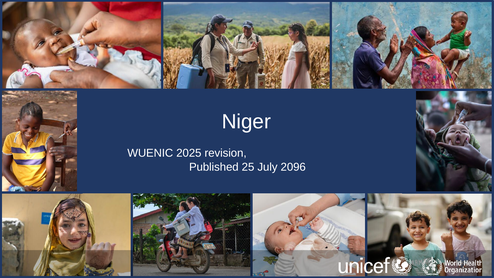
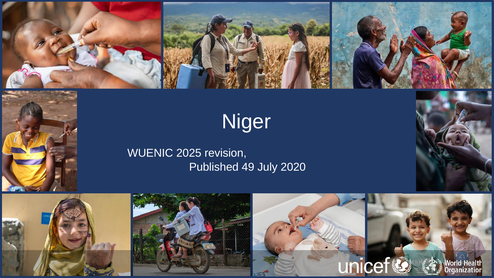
25: 25 -> 49 (248, 167)
2096: 2096 -> 2020 (293, 167)
